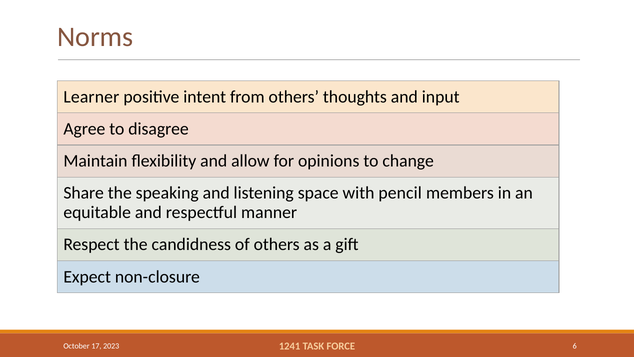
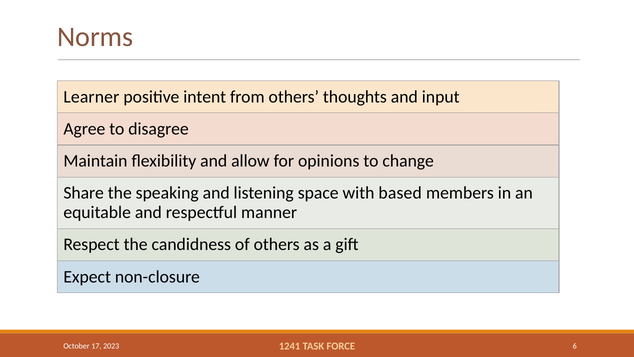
pencil: pencil -> based (400, 193)
